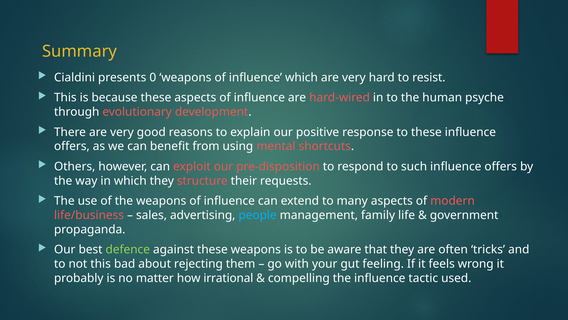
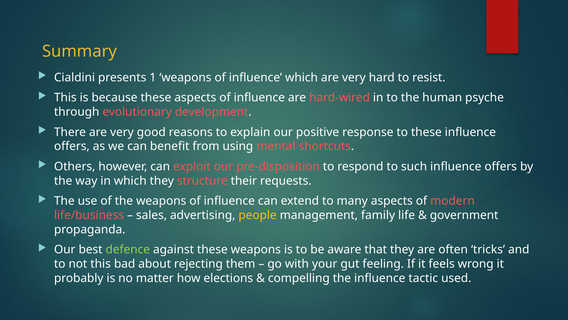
0: 0 -> 1 (153, 77)
people colour: light blue -> yellow (258, 215)
irrational: irrational -> elections (228, 278)
